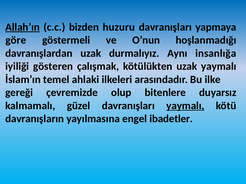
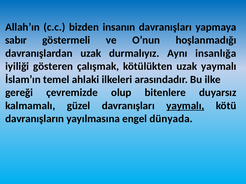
Allah’ın underline: present -> none (23, 27)
huzuru: huzuru -> insanın (119, 27)
göre: göre -> sabır (16, 40)
ibadetler: ibadetler -> dünyada (171, 119)
